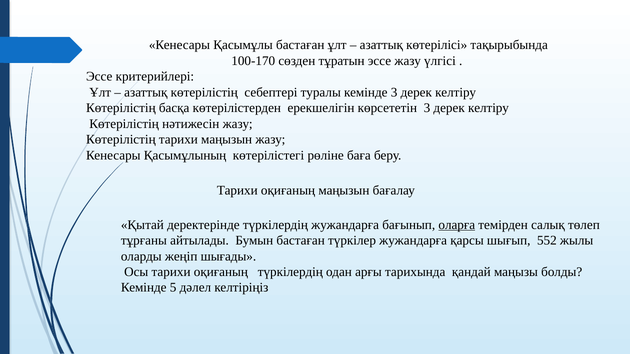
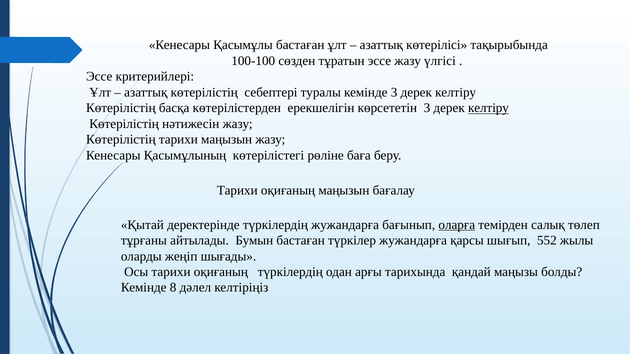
100-170: 100-170 -> 100-100 (253, 61)
келтіру underline: none -> present (488, 108)
5: 5 -> 8 (173, 288)
